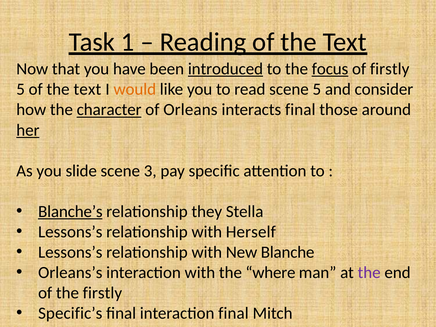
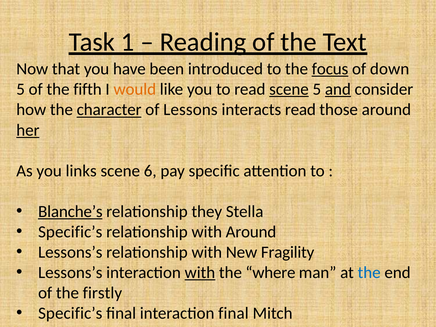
introduced underline: present -> none (225, 69)
of firstly: firstly -> down (390, 69)
5 of the text: text -> fifth (88, 89)
scene underline: none -> present (289, 89)
and underline: none -> present (338, 89)
Orleans: Orleans -> Lessons (190, 110)
interacts final: final -> read (300, 110)
slide: slide -> links (81, 171)
3: 3 -> 6 (150, 171)
Lessons’s: Lessons’s -> Specific’s (70, 232)
with Herself: Herself -> Around (251, 232)
Blanche: Blanche -> Fragility (288, 252)
Orleans’s: Orleans’s -> Lessons’s (70, 273)
with underline: none -> present (200, 273)
the colour: purple -> blue (369, 273)
